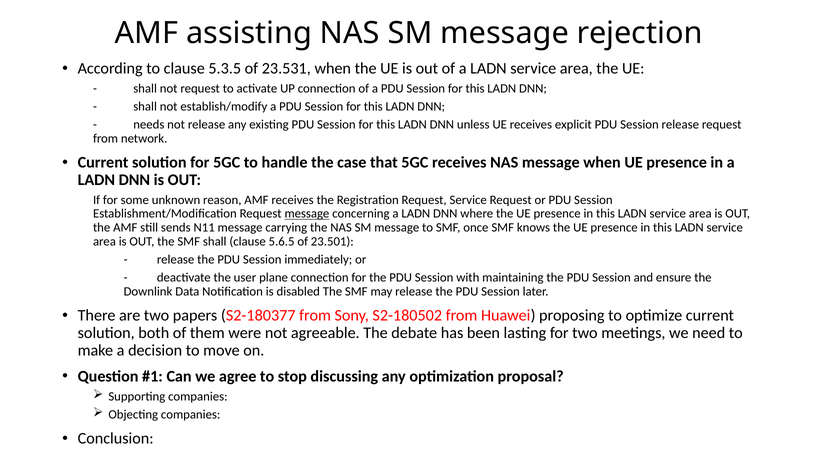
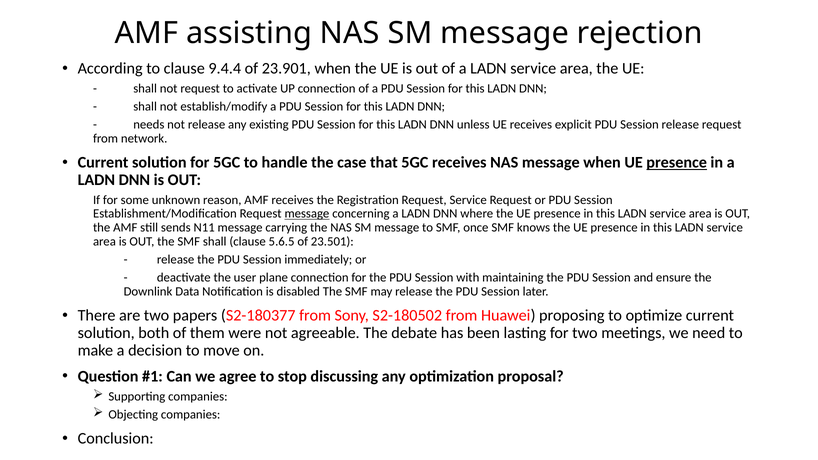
5.3.5: 5.3.5 -> 9.4.4 (225, 69)
23.531: 23.531 -> 23.901 (286, 69)
presence underline: none -> present (677, 163)
